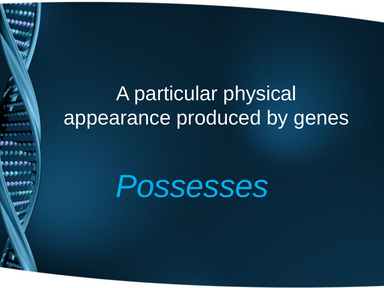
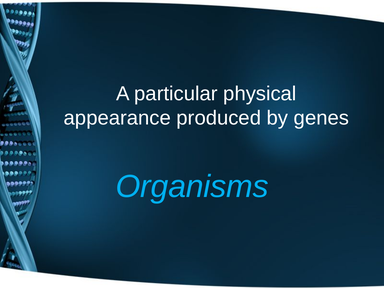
Possesses: Possesses -> Organisms (192, 187)
